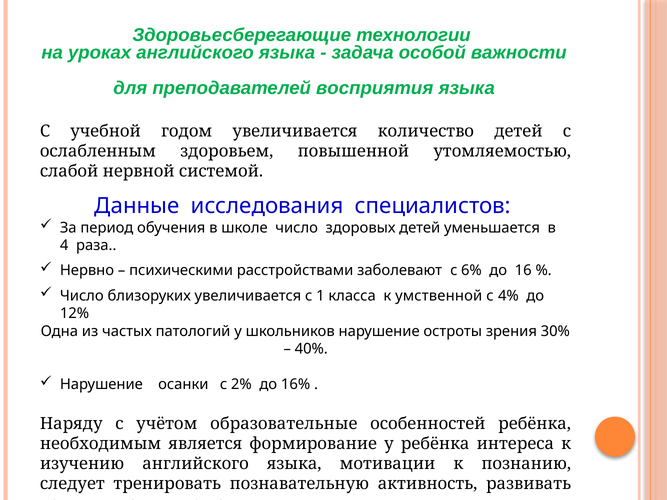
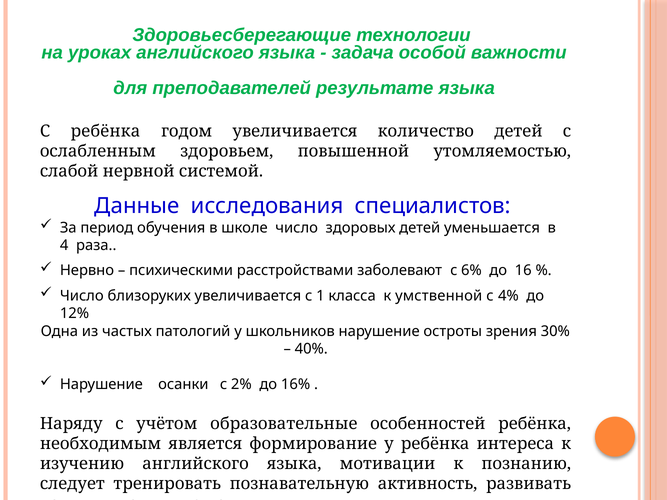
восприятия: восприятия -> результате (375, 88)
С учебной: учебной -> ребёнка (105, 131)
